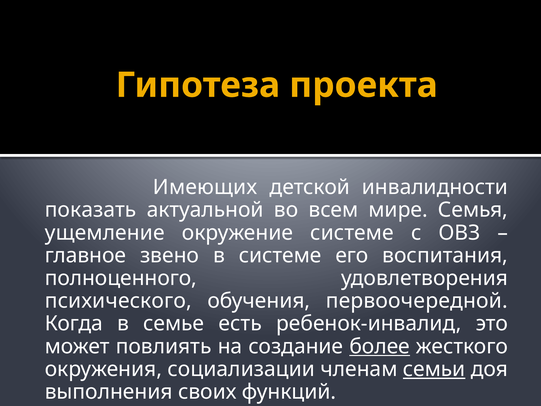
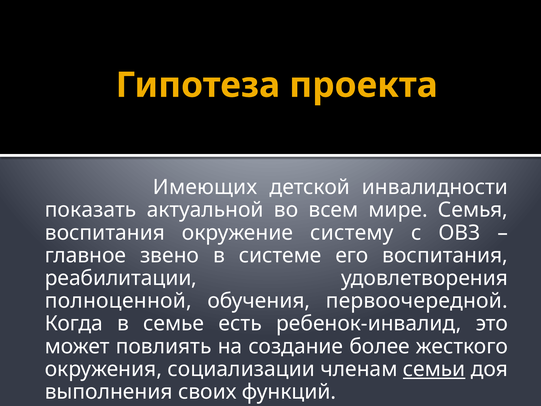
ущемление: ущемление -> воспитания (105, 233)
окружение системе: системе -> систему (352, 233)
полноценного: полноценного -> реабилитации (121, 278)
психического: психического -> полноценной (118, 301)
более underline: present -> none (380, 346)
